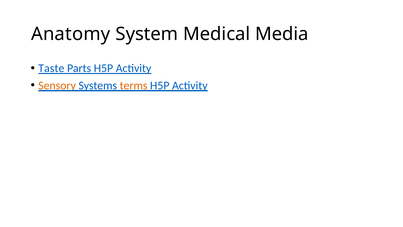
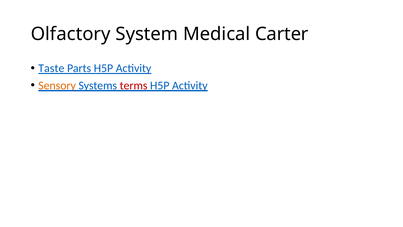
Anatomy: Anatomy -> Olfactory (71, 34)
Media: Media -> Carter (282, 34)
terms colour: orange -> red (134, 85)
